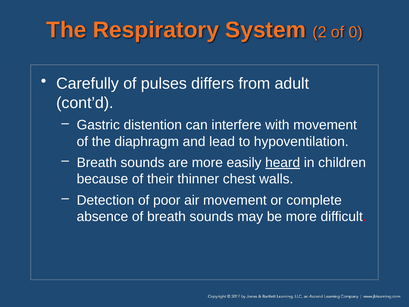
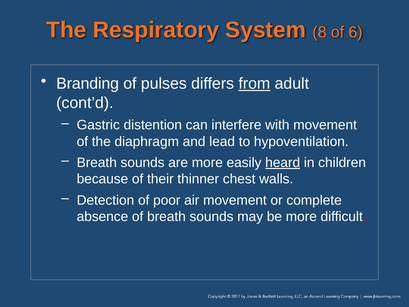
2: 2 -> 8 (319, 32)
0: 0 -> 6 (356, 32)
Carefully: Carefully -> Branding (88, 84)
from underline: none -> present (254, 84)
